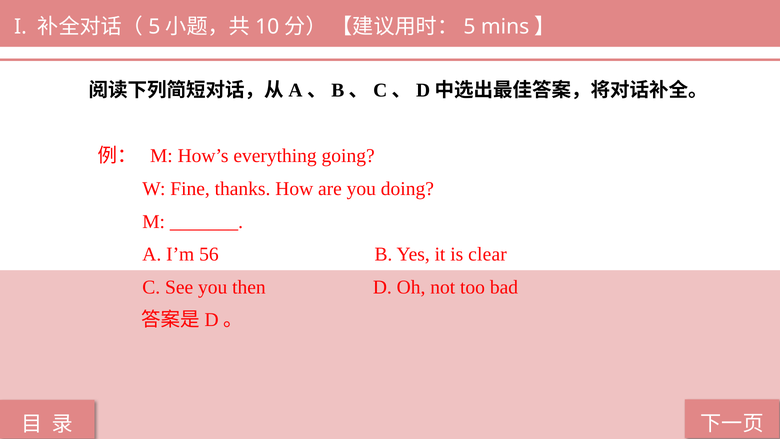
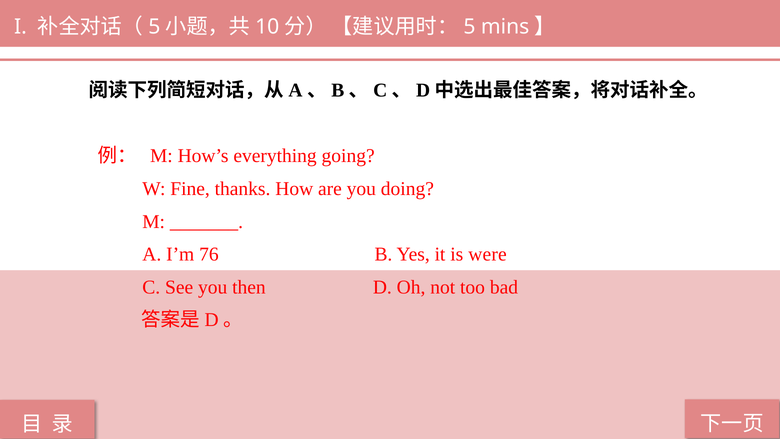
56: 56 -> 76 (209, 254)
clear: clear -> were (488, 254)
